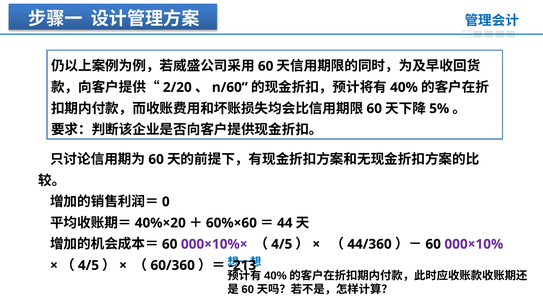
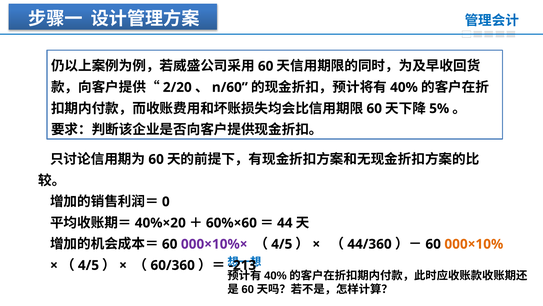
000×10% colour: purple -> orange (474, 244)
